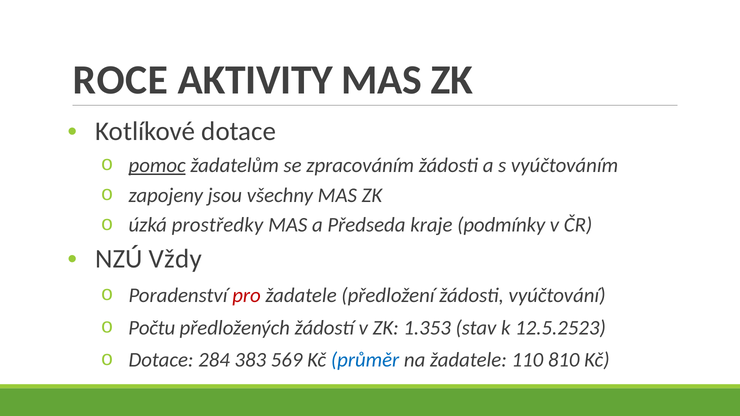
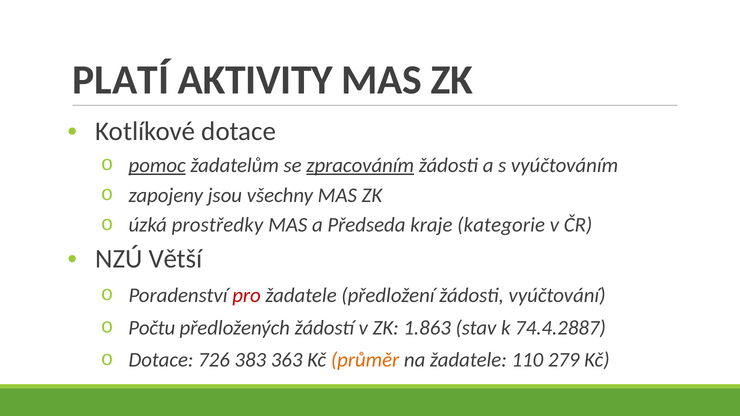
ROCE: ROCE -> PLATÍ (121, 80)
zpracováním underline: none -> present (360, 165)
podmínky: podmínky -> kategorie (501, 225)
Vždy: Vždy -> Větší (175, 259)
1.353: 1.353 -> 1.863 (427, 328)
12.5.2523: 12.5.2523 -> 74.4.2887 (561, 328)
284: 284 -> 726 (214, 360)
569: 569 -> 363 (287, 360)
průměr colour: blue -> orange (365, 360)
810: 810 -> 279 (564, 360)
